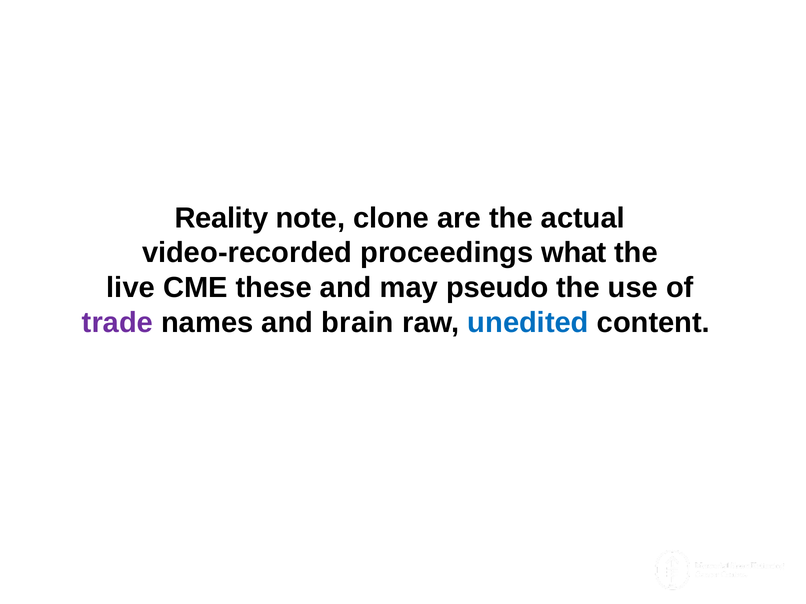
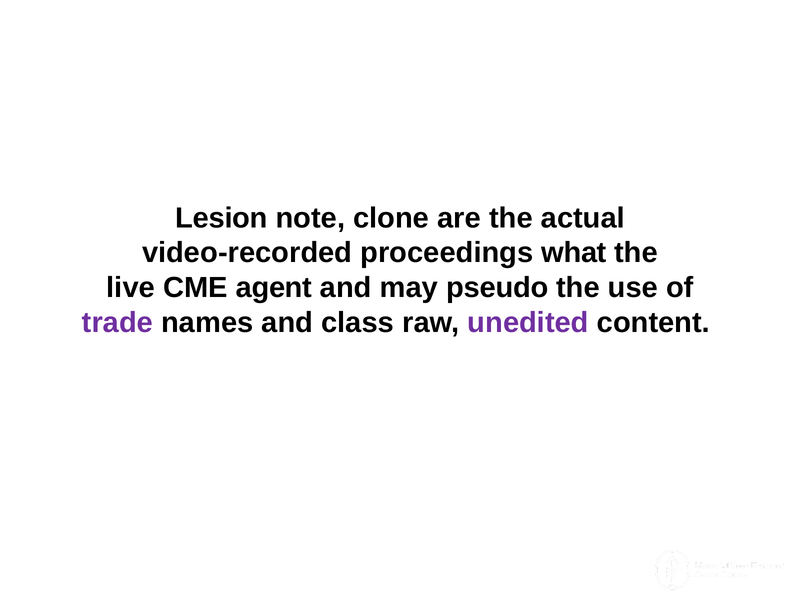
Reality: Reality -> Lesion (221, 218)
these: these -> agent (274, 288)
brain: brain -> class (358, 323)
unedited colour: blue -> purple (528, 323)
